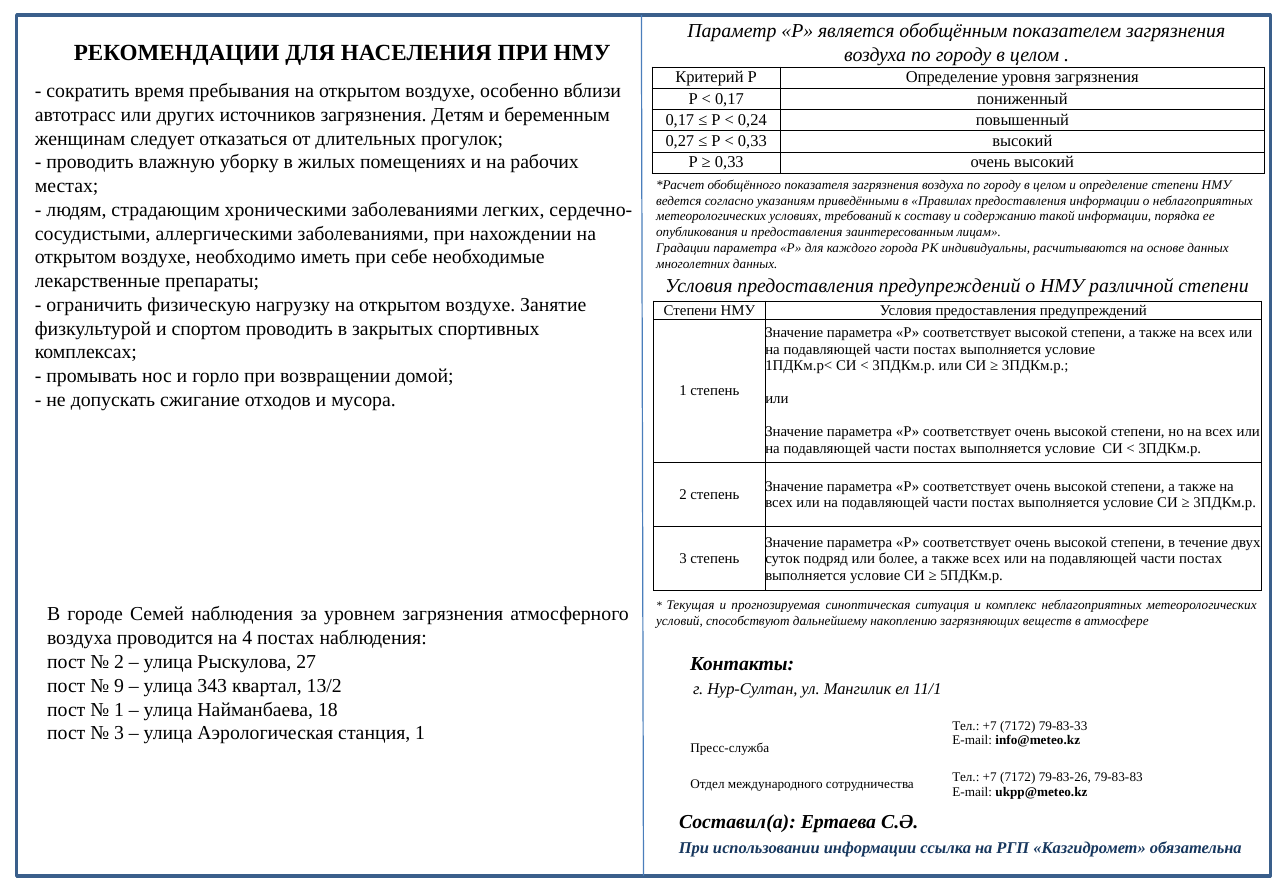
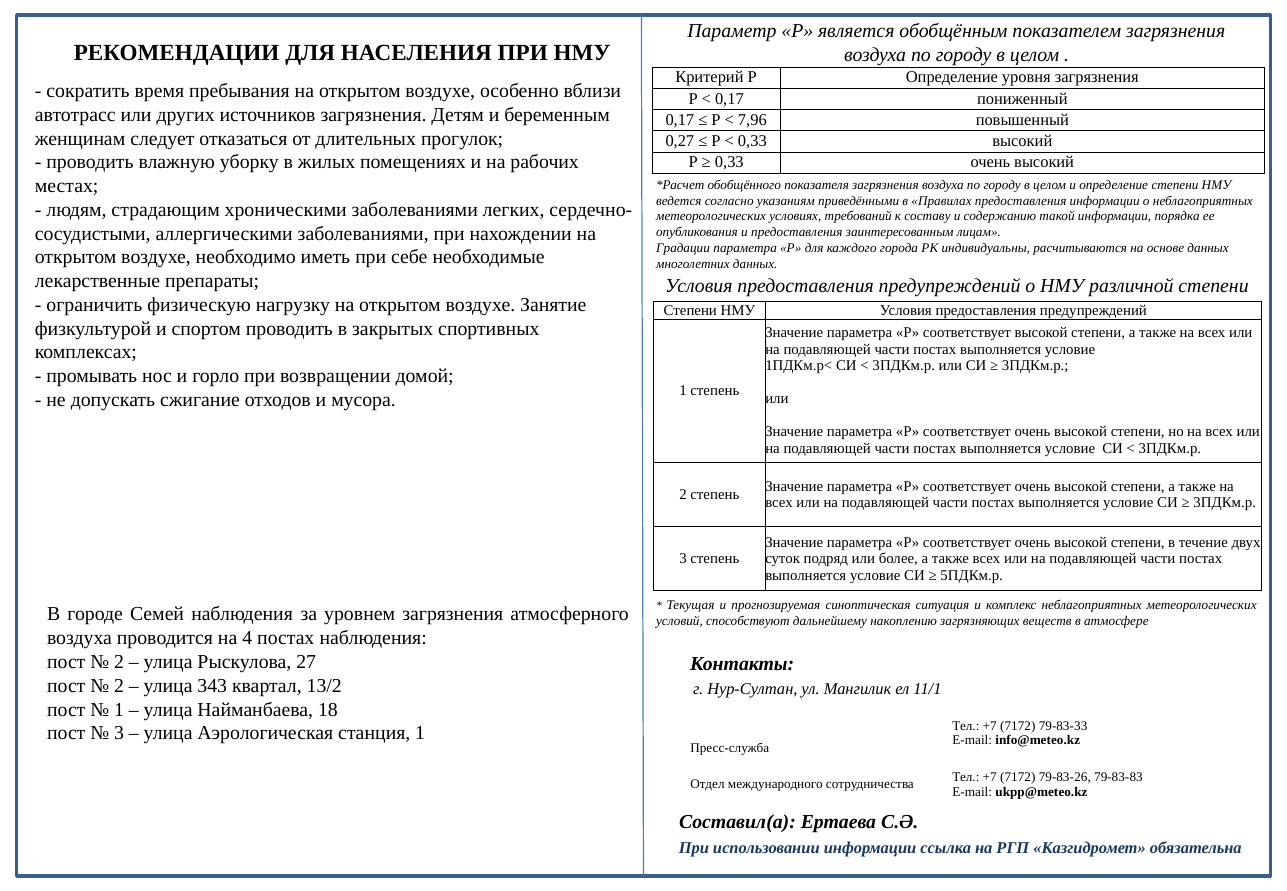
0,24: 0,24 -> 7,96 (752, 120)
9: 9 -> 2 (119, 686)
